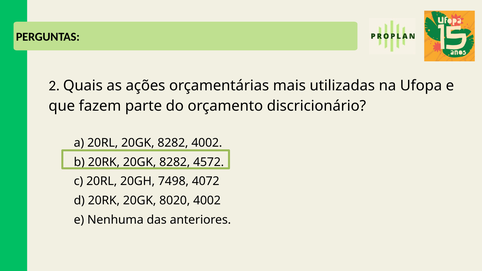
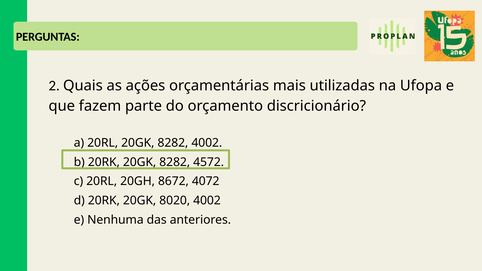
7498: 7498 -> 8672 (173, 181)
